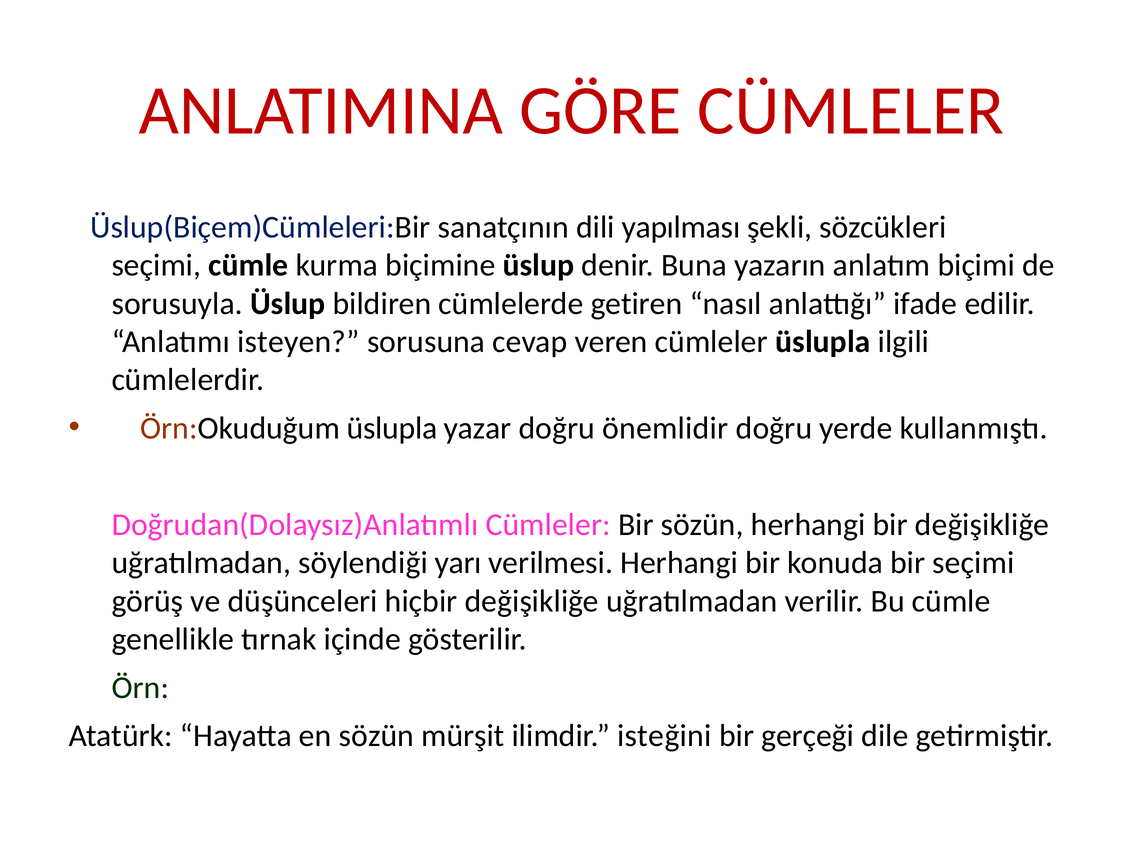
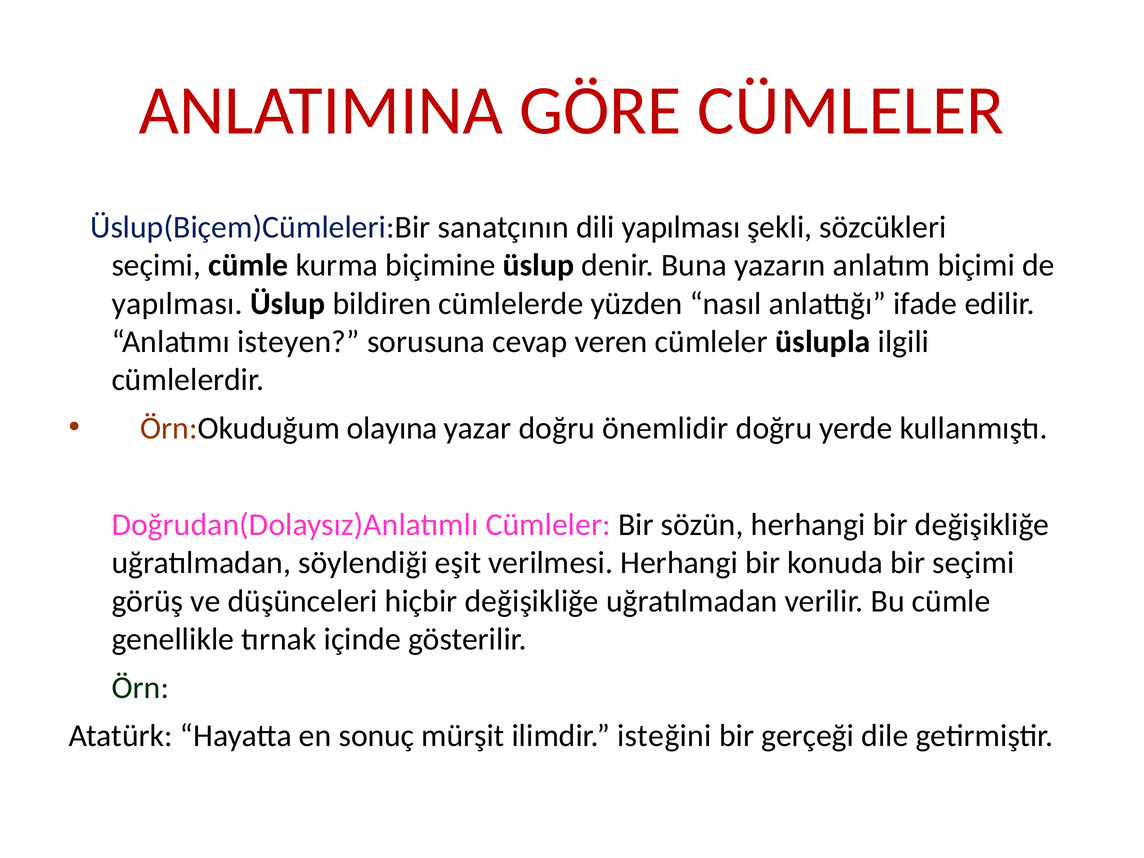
sorusuyla: sorusuyla -> yapılması (177, 304)
getiren: getiren -> yüzden (637, 304)
Örn:Okuduğum üslupla: üslupla -> olayına (392, 428)
yarı: yarı -> eşit (458, 563)
en sözün: sözün -> sonuç (377, 736)
